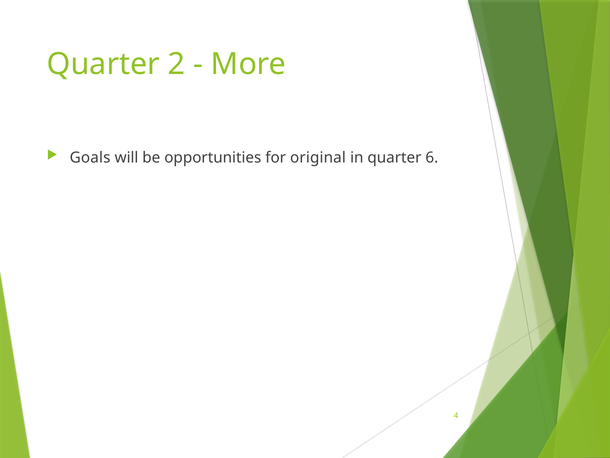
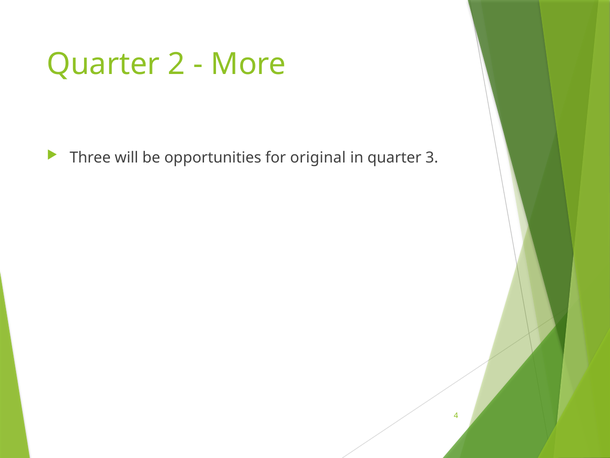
Goals: Goals -> Three (90, 157)
6: 6 -> 3 (432, 157)
